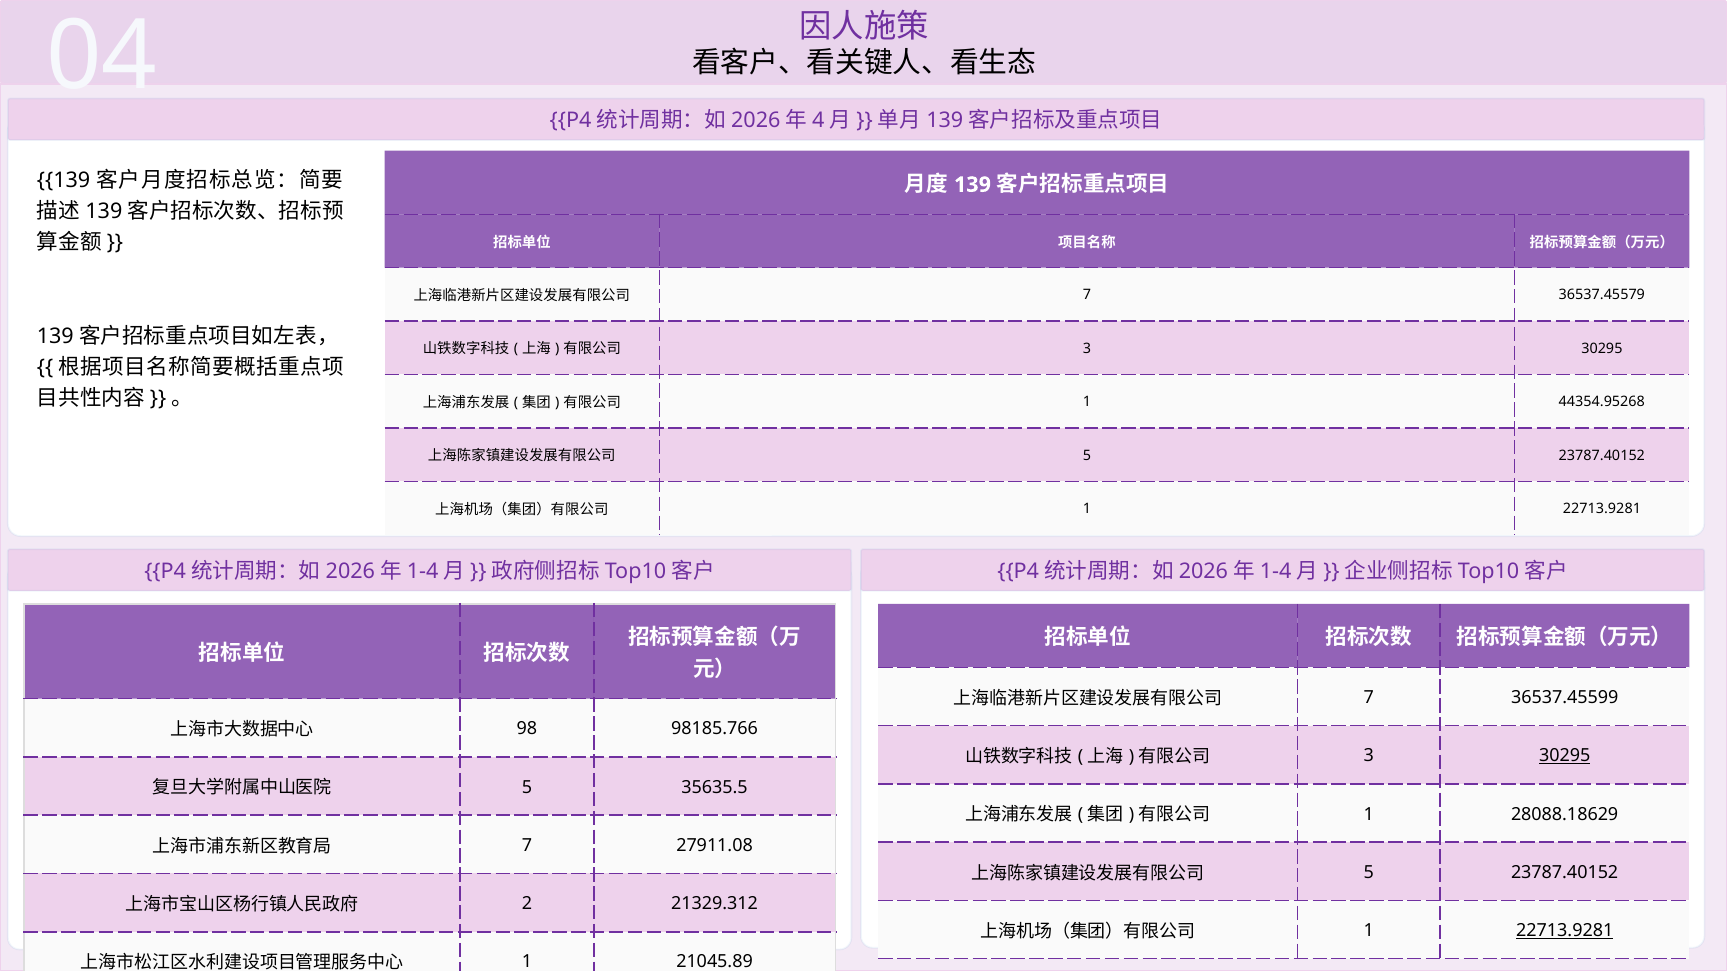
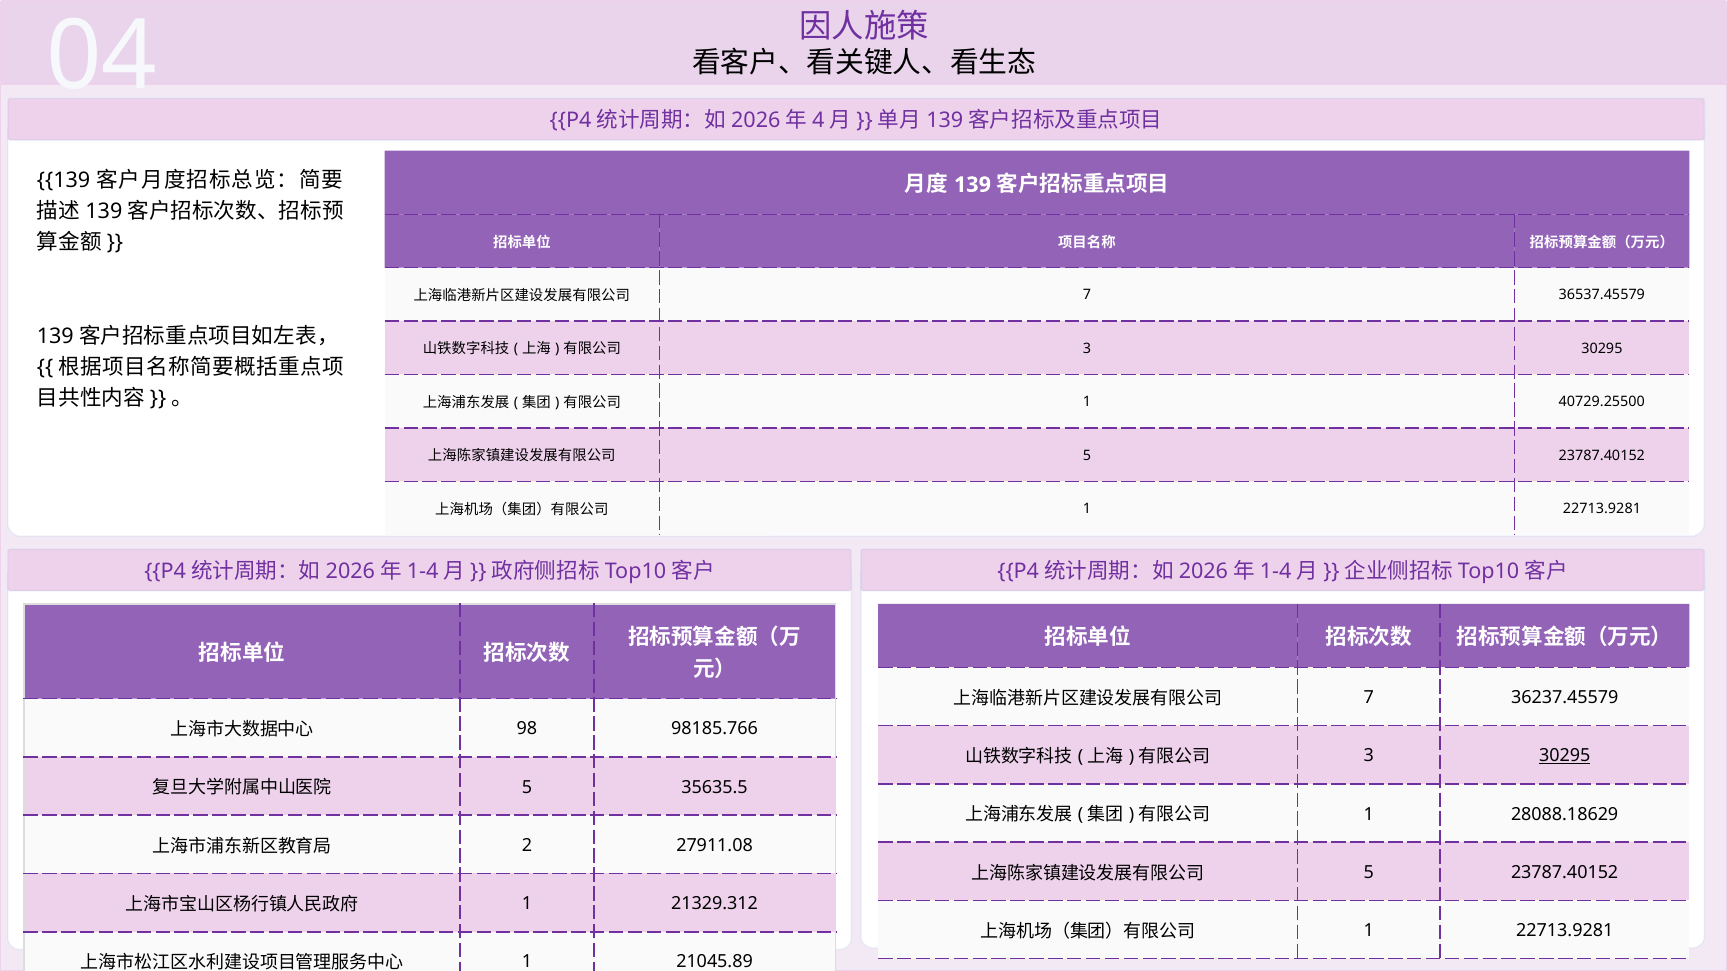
44354.95268: 44354.95268 -> 40729.25500 (1602, 402)
36537.45599: 36537.45599 -> 36237.45579 (1565, 698)
7: 7 -> 2 (527, 846)
2: 2 -> 1 (527, 904)
22713.9281 underline: present -> none (1565, 931)
